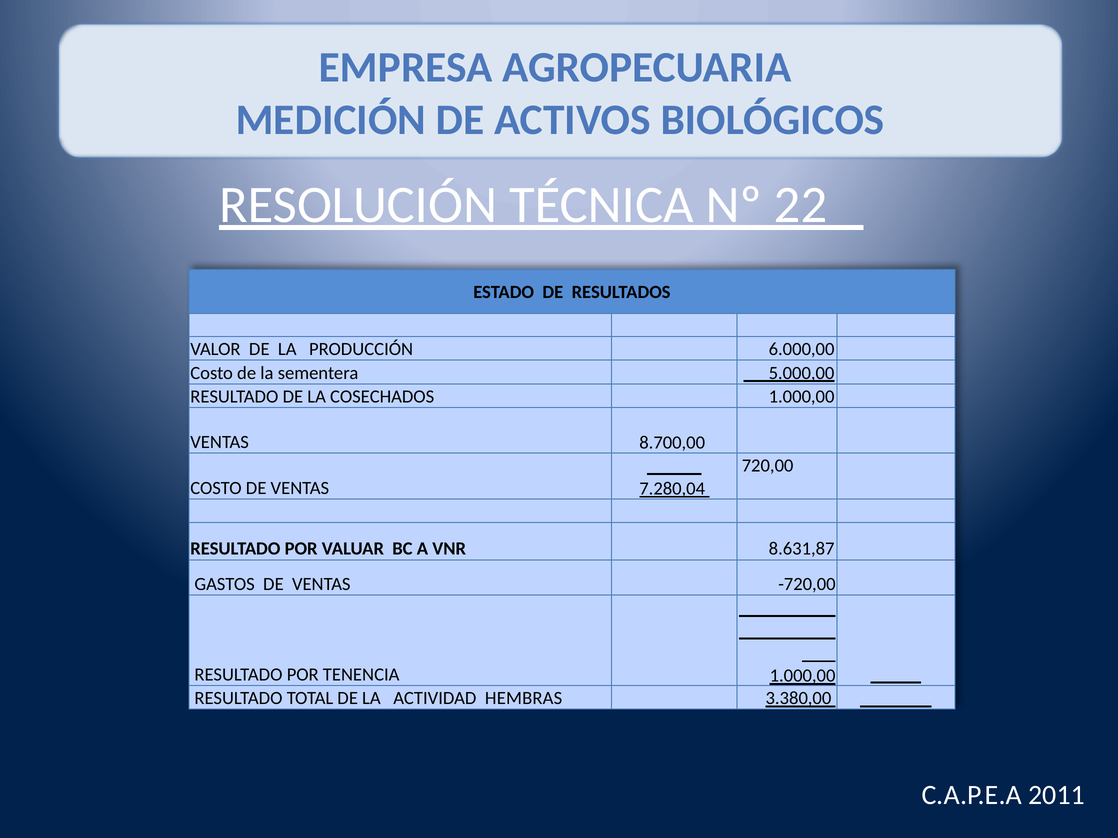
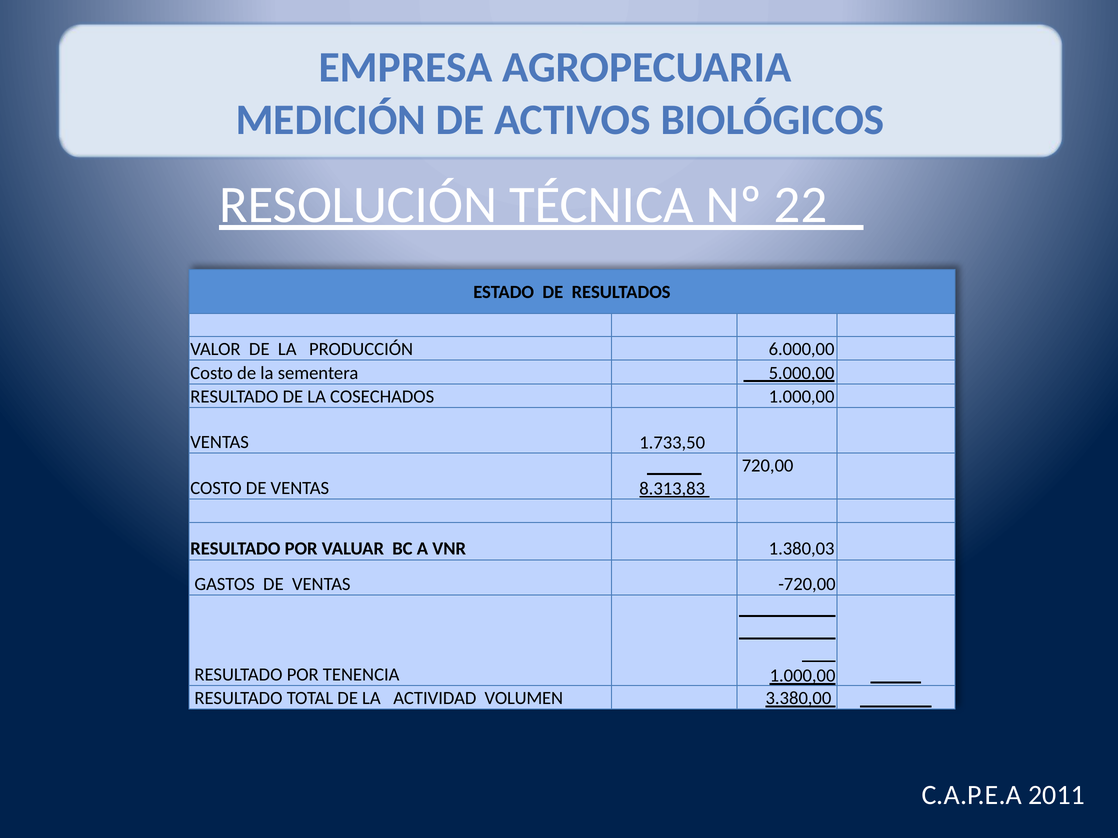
8.700,00: 8.700,00 -> 1.733,50 (672, 443)
7.280,04: 7.280,04 -> 8.313,83 (672, 489)
8.631,87: 8.631,87 -> 1.380,03 (802, 549)
HEMBRAS: HEMBRAS -> VOLUMEN (524, 699)
